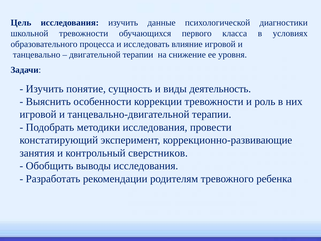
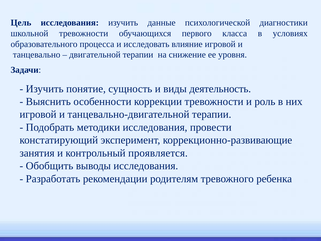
сверстников: сверстников -> проявляется (158, 153)
